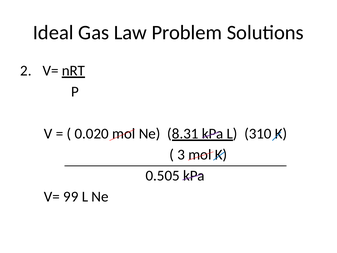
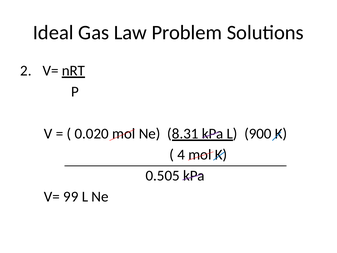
310: 310 -> 900 (258, 134)
3: 3 -> 4 (181, 155)
